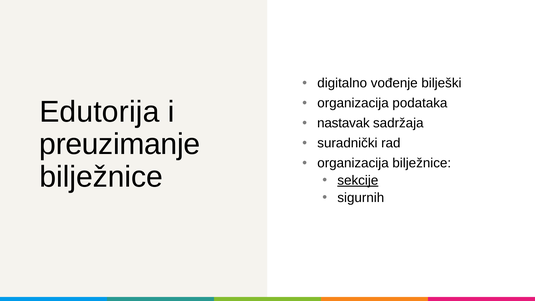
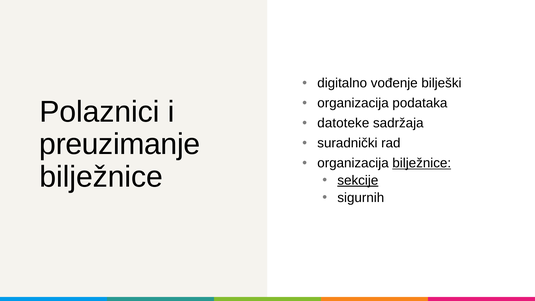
Edutorija: Edutorija -> Polaznici (100, 112)
nastavak: nastavak -> datoteke (343, 123)
bilježnice underline: none -> present (422, 163)
